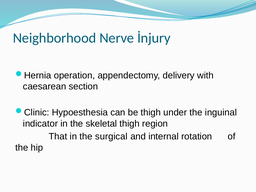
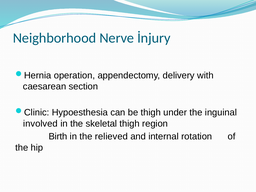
indicator: indicator -> involved (40, 124)
That: That -> Birth (58, 137)
surgical: surgical -> relieved (111, 137)
